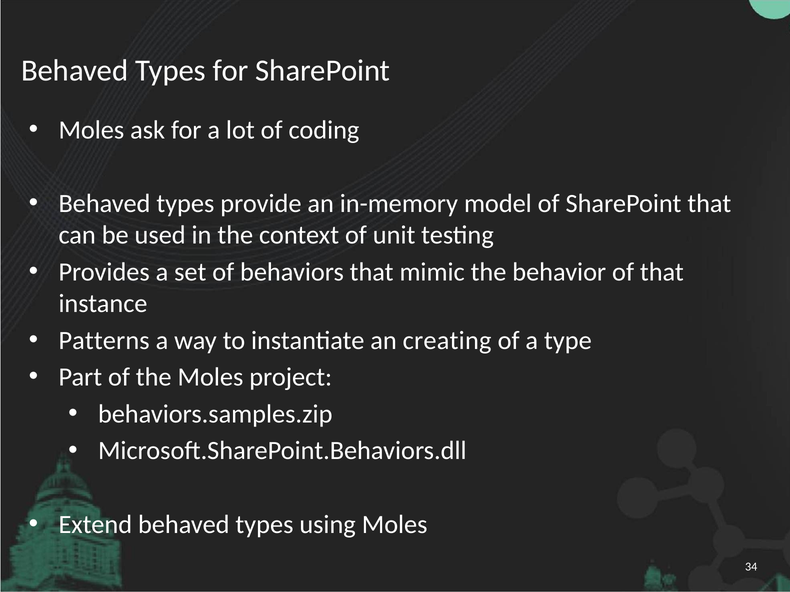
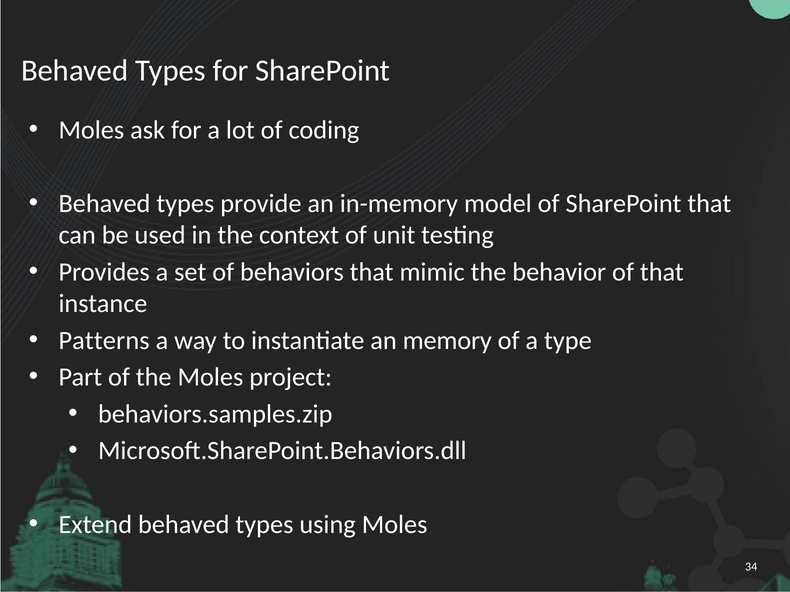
creating: creating -> memory (447, 341)
